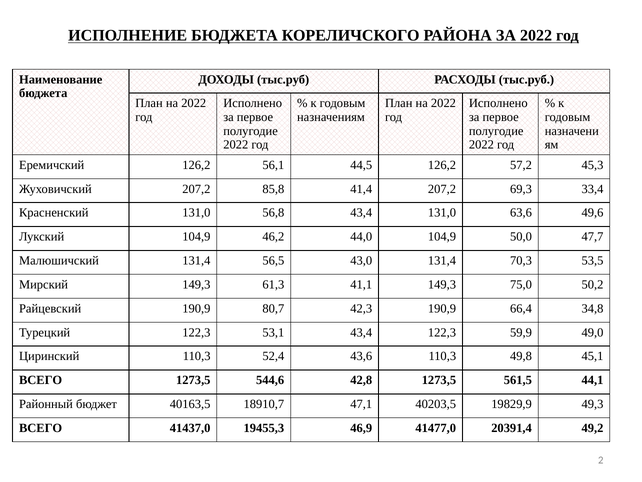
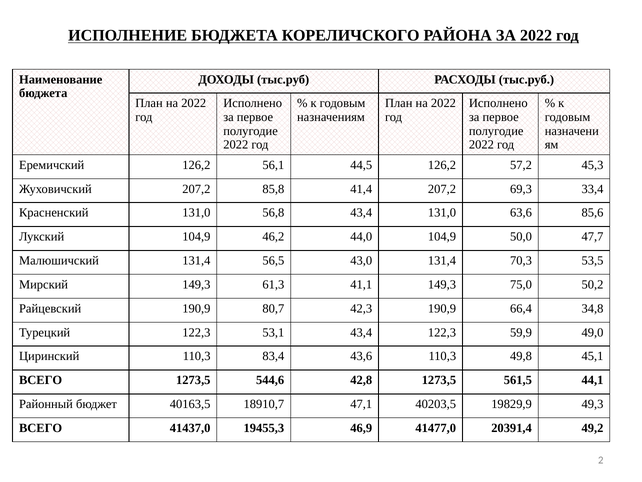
49,6: 49,6 -> 85,6 (593, 213)
52,4: 52,4 -> 83,4 (273, 356)
